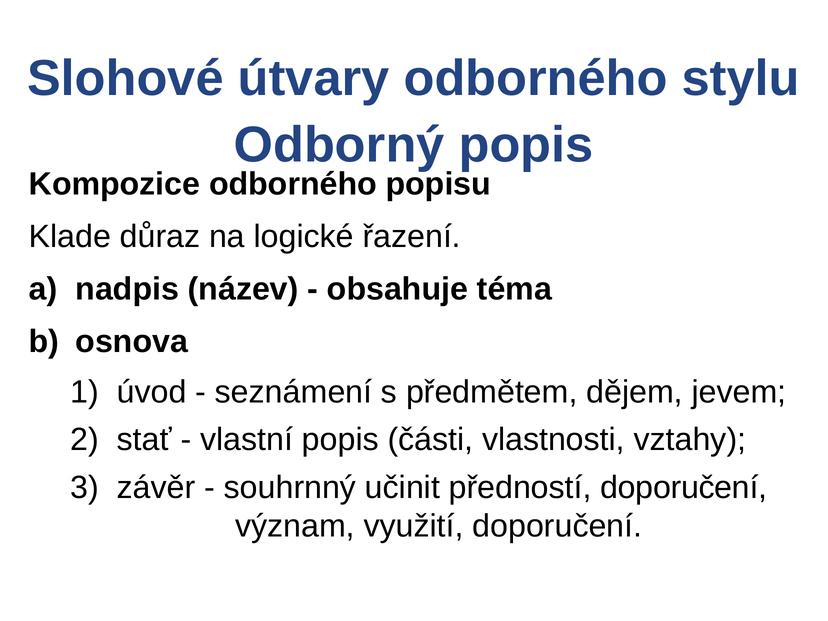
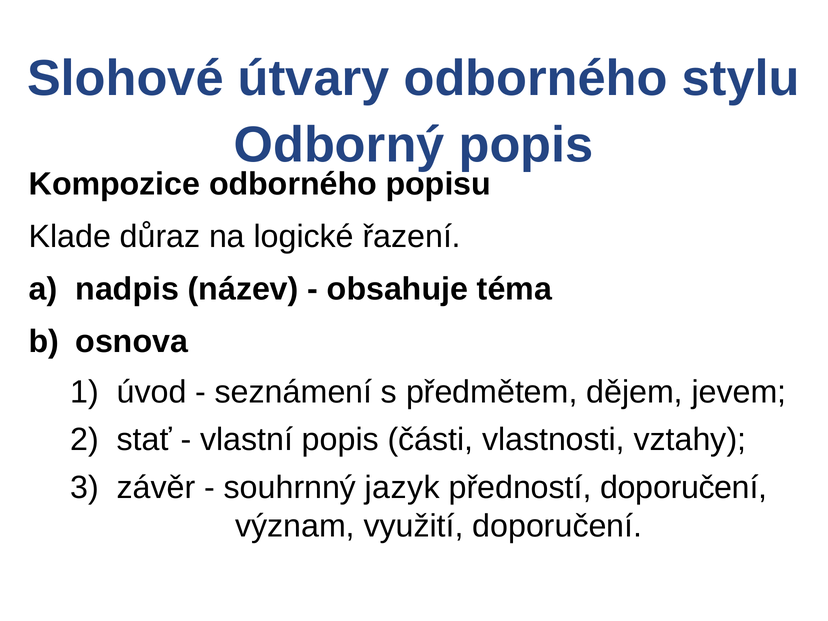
učinit: učinit -> jazyk (402, 488)
